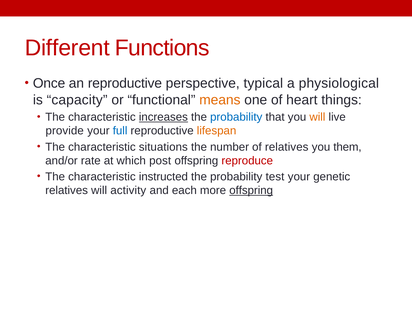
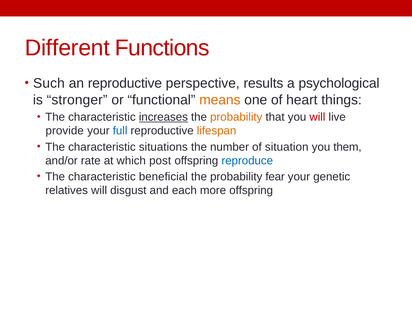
Once: Once -> Such (49, 83)
typical: typical -> results (263, 83)
physiological: physiological -> psychological (339, 83)
capacity: capacity -> stronger (77, 100)
probability colour: blue -> orange (236, 117)
will colour: orange -> red (317, 117)
of relatives: relatives -> situation (287, 147)
reproduce colour: red -> blue (247, 161)
instructed: instructed -> beneficial (163, 177)
test: test -> fear (275, 177)
activity: activity -> disgust (128, 190)
offspring underline: present -> none (251, 190)
